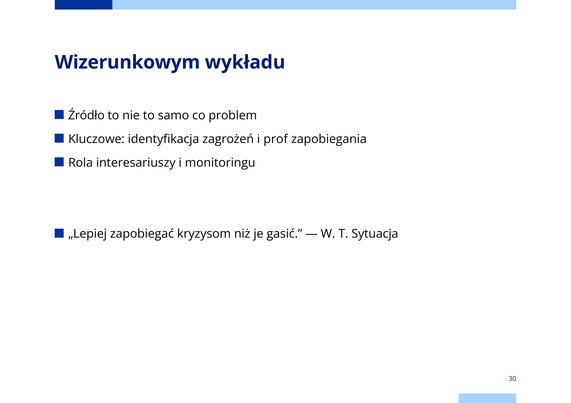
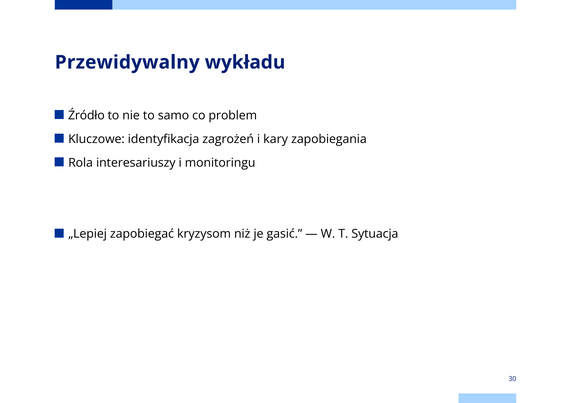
Wizerunkowym: Wizerunkowym -> Przewidywalny (127, 62)
prof: prof -> kary (276, 139)
